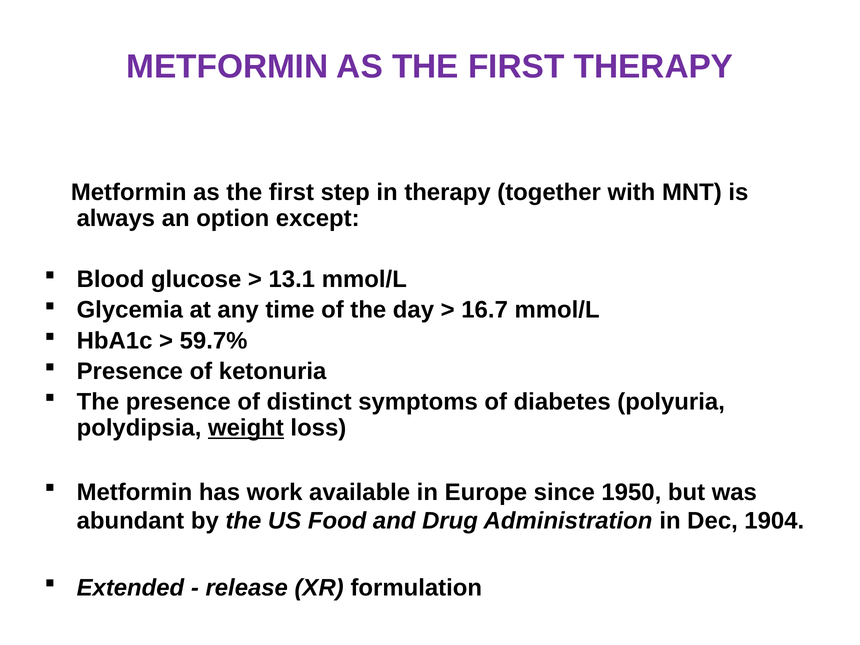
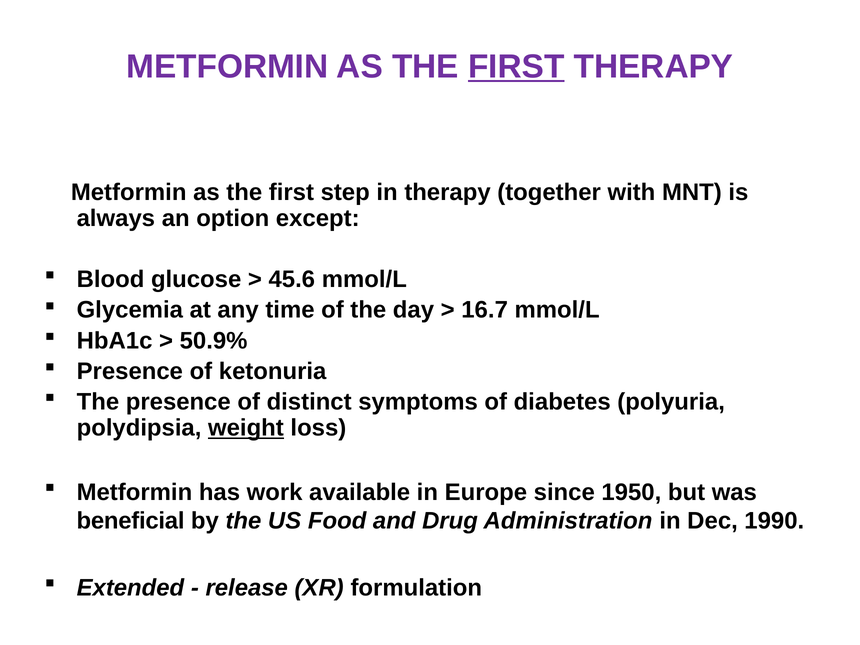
FIRST underline: none -> present (516, 67)
13.1: 13.1 -> 45.6 (292, 280)
59.7%: 59.7% -> 50.9% (214, 341)
abundant: abundant -> beneficial (131, 521)
1904: 1904 -> 1990 (774, 521)
